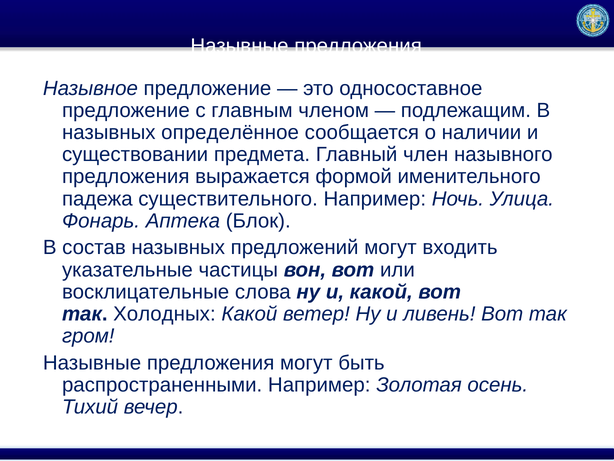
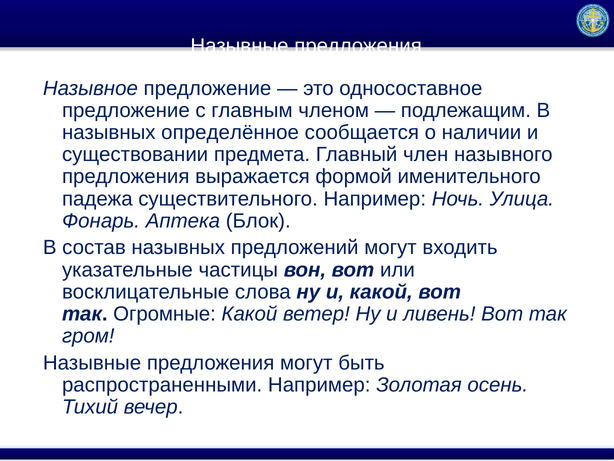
Холодных: Холодных -> Огромные (164, 314)
